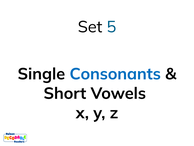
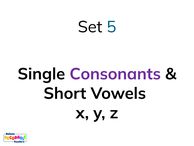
Consonants colour: blue -> purple (115, 74)
